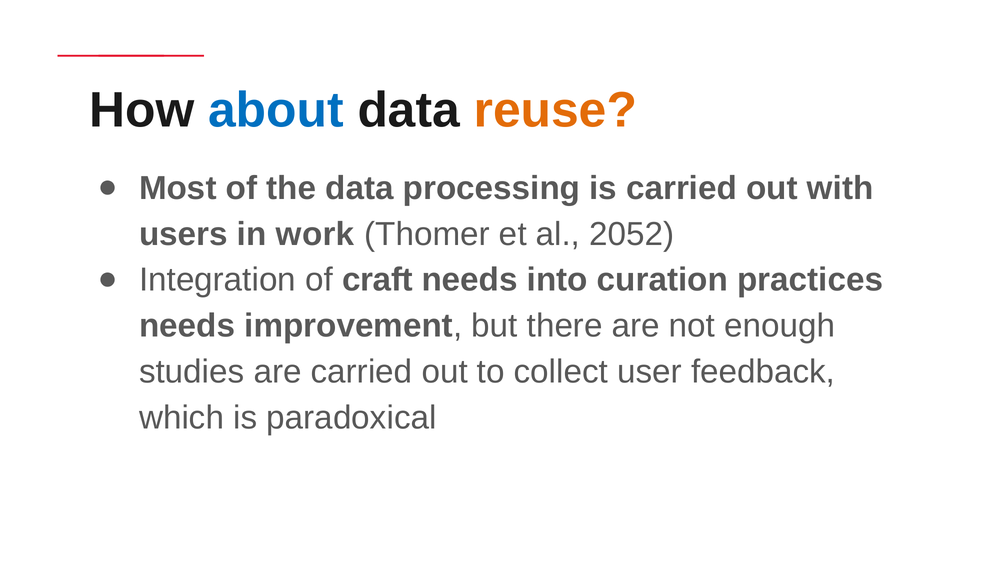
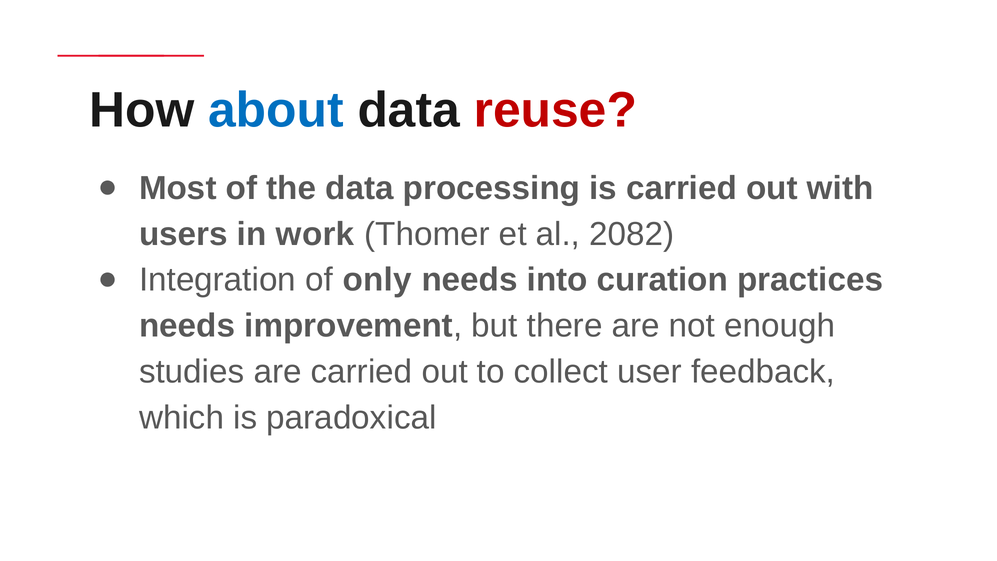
reuse colour: orange -> red (555, 110)
2052: 2052 -> 2082 (632, 234)
craft: craft -> only (377, 280)
